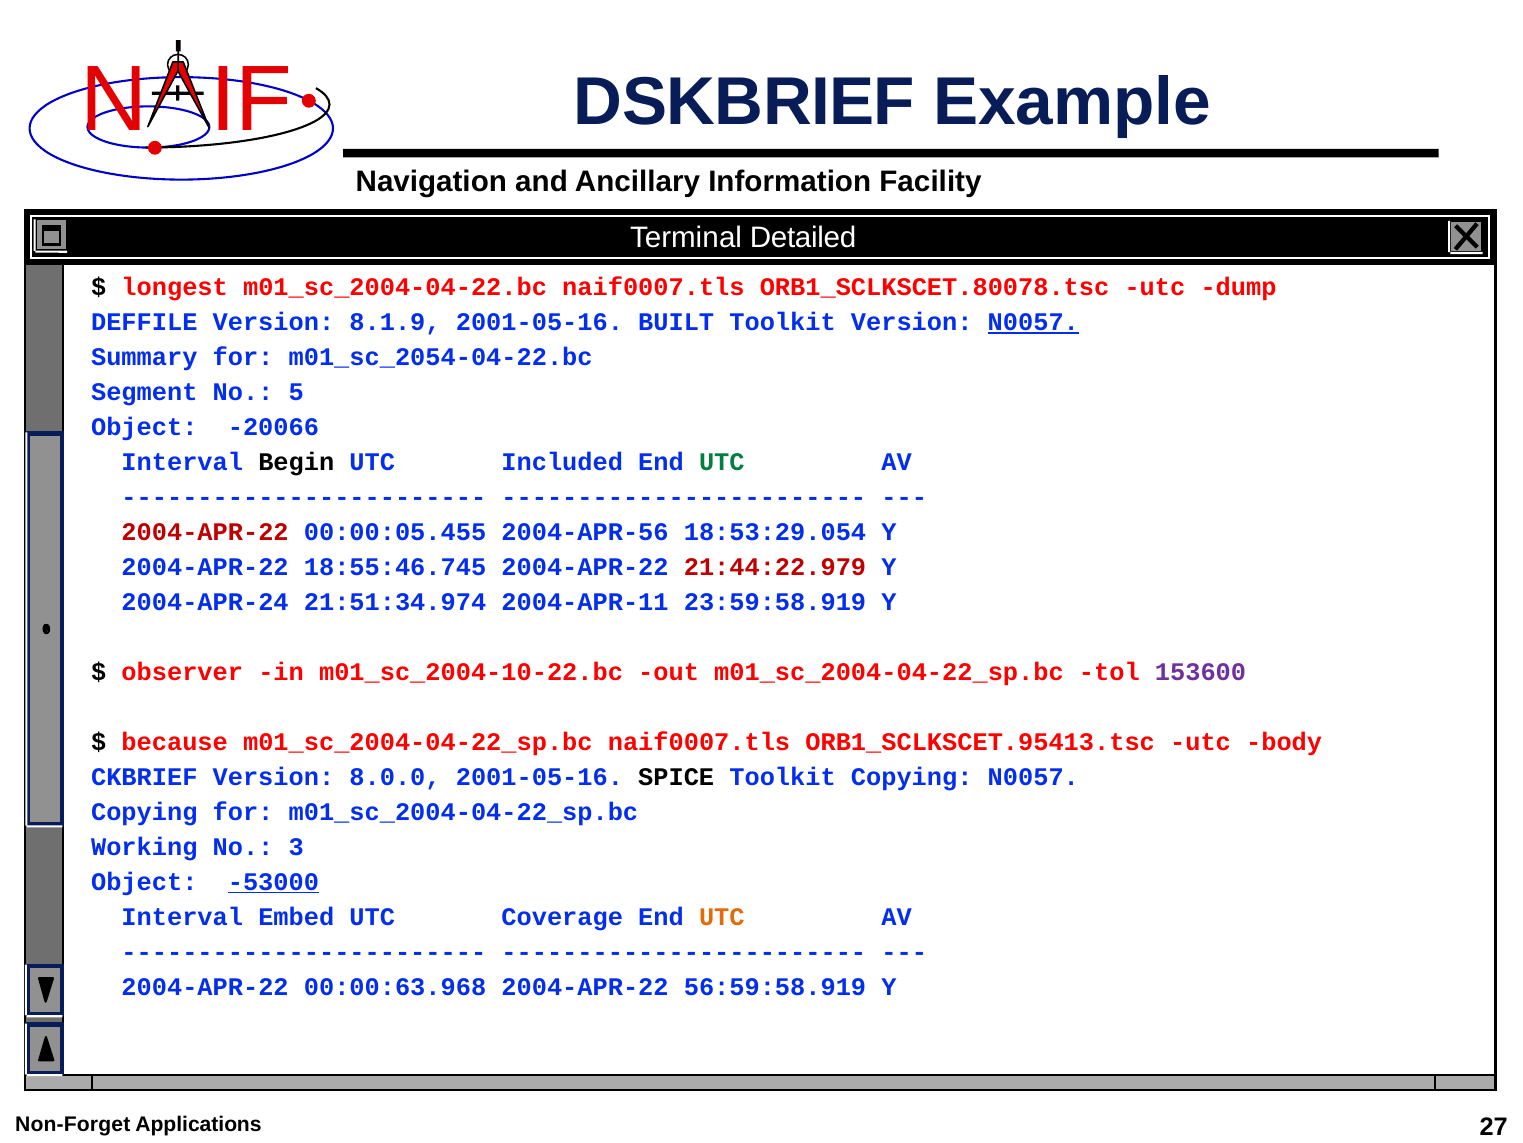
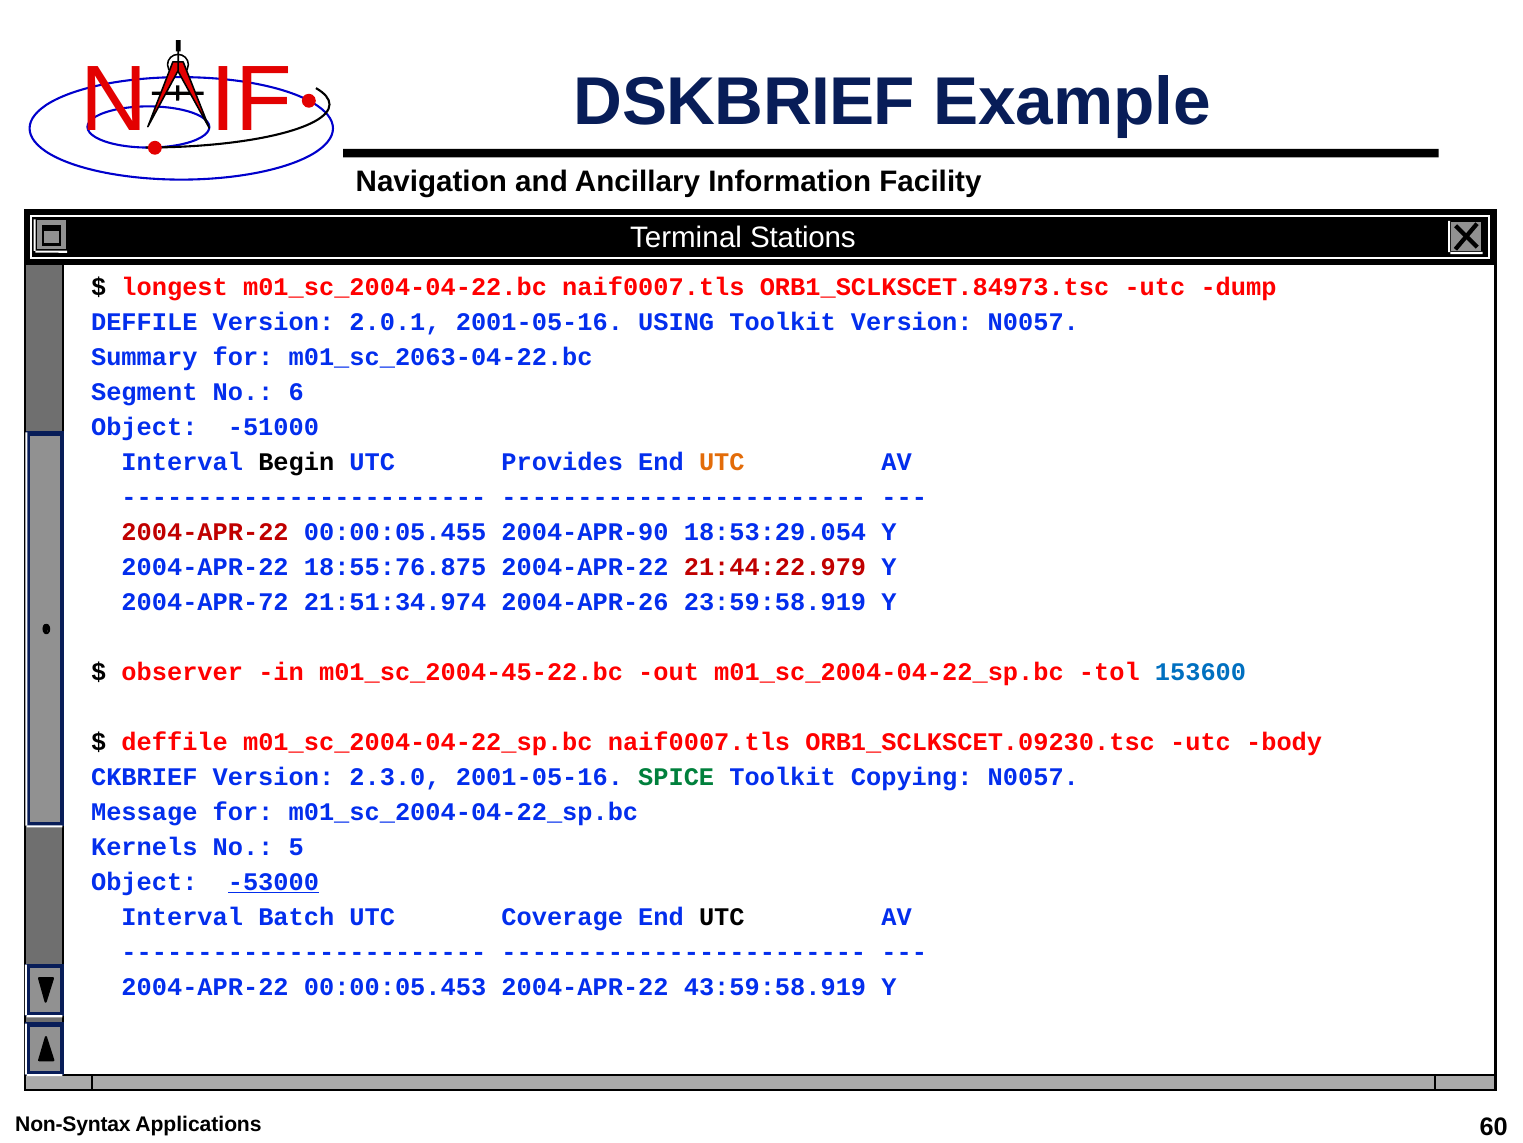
Detailed: Detailed -> Stations (803, 238)
ORB1_SCLKSCET.80078.tsc: ORB1_SCLKSCET.80078.tsc -> ORB1_SCLKSCET.84973.tsc (935, 287)
8.1.9: 8.1.9 -> 2.0.1 (395, 322)
BUILT: BUILT -> USING (676, 322)
N0057 underline: present -> none (1033, 322)
m01_sc_2054-04-22.bc: m01_sc_2054-04-22.bc -> m01_sc_2063-04-22.bc (441, 357)
5: 5 -> 6 (296, 392)
-20066: -20066 -> -51000 (273, 427)
Included: Included -> Provides (562, 462)
UTC colour: green -> orange (722, 462)
2004-APR-56: 2004-APR-56 -> 2004-APR-90 (585, 532)
18:55:46.745: 18:55:46.745 -> 18:55:76.875 (395, 567)
2004-APR-24: 2004-APR-24 -> 2004-APR-72 (205, 602)
2004-APR-11: 2004-APR-11 -> 2004-APR-26 (585, 602)
m01_sc_2004-10-22.bc: m01_sc_2004-10-22.bc -> m01_sc_2004-45-22.bc (471, 672)
153600 colour: purple -> blue (1201, 672)
because: because -> deffile (175, 742)
ORB1_SCLKSCET.95413.tsc: ORB1_SCLKSCET.95413.tsc -> ORB1_SCLKSCET.09230.tsc (980, 742)
8.0.0: 8.0.0 -> 2.3.0 (395, 777)
SPICE colour: black -> green (676, 777)
Copying: Copying -> Message (144, 812)
Working: Working -> Kernels (144, 847)
3: 3 -> 5 (296, 847)
Embed: Embed -> Batch (296, 917)
UTC colour: orange -> black (722, 917)
00:00:63.968: 00:00:63.968 -> 00:00:05.453 (395, 986)
56:59:58.919: 56:59:58.919 -> 43:59:58.919 (775, 986)
Non-Forget: Non-Forget -> Non-Syntax (73, 1124)
27: 27 -> 60 (1494, 1127)
